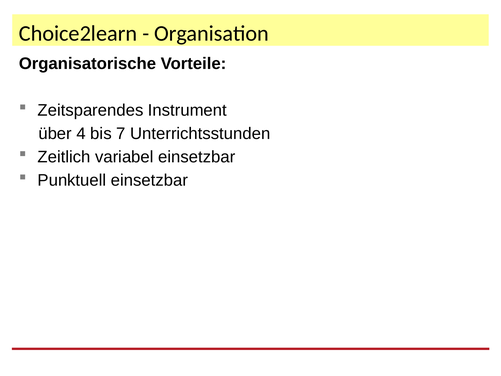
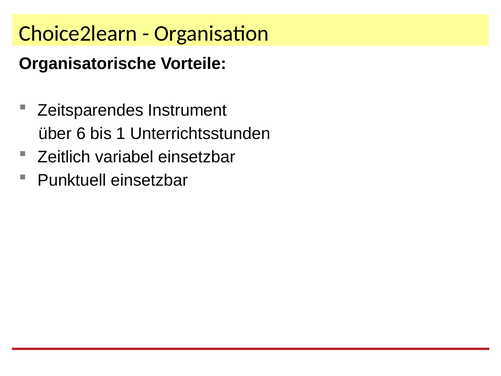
4: 4 -> 6 (81, 134)
7: 7 -> 1 (121, 134)
